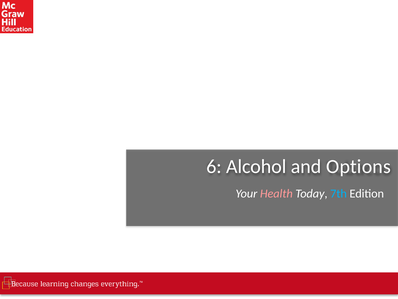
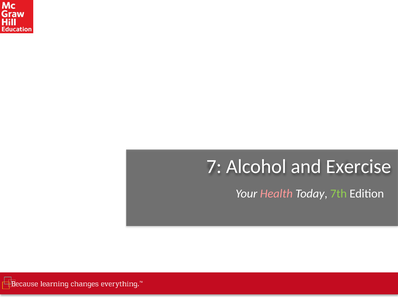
6: 6 -> 7 (214, 166)
Options: Options -> Exercise (359, 166)
7th colour: light blue -> light green (339, 193)
